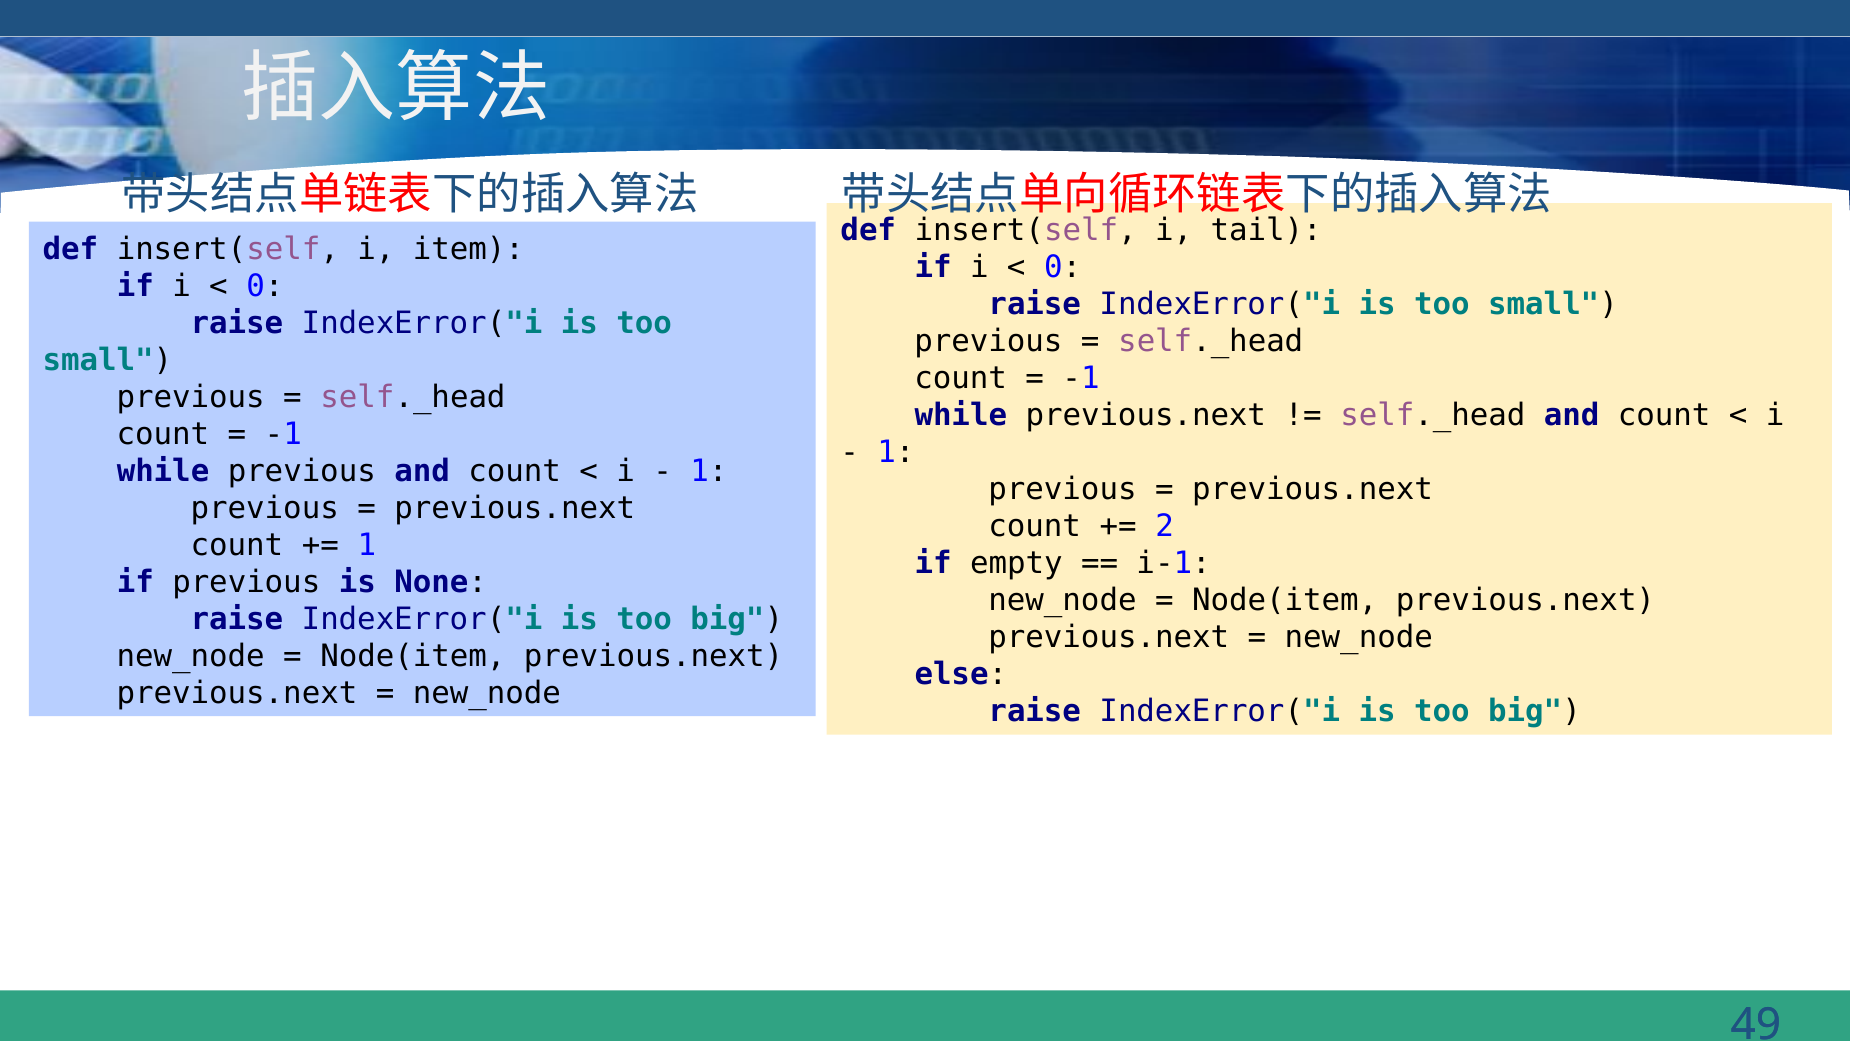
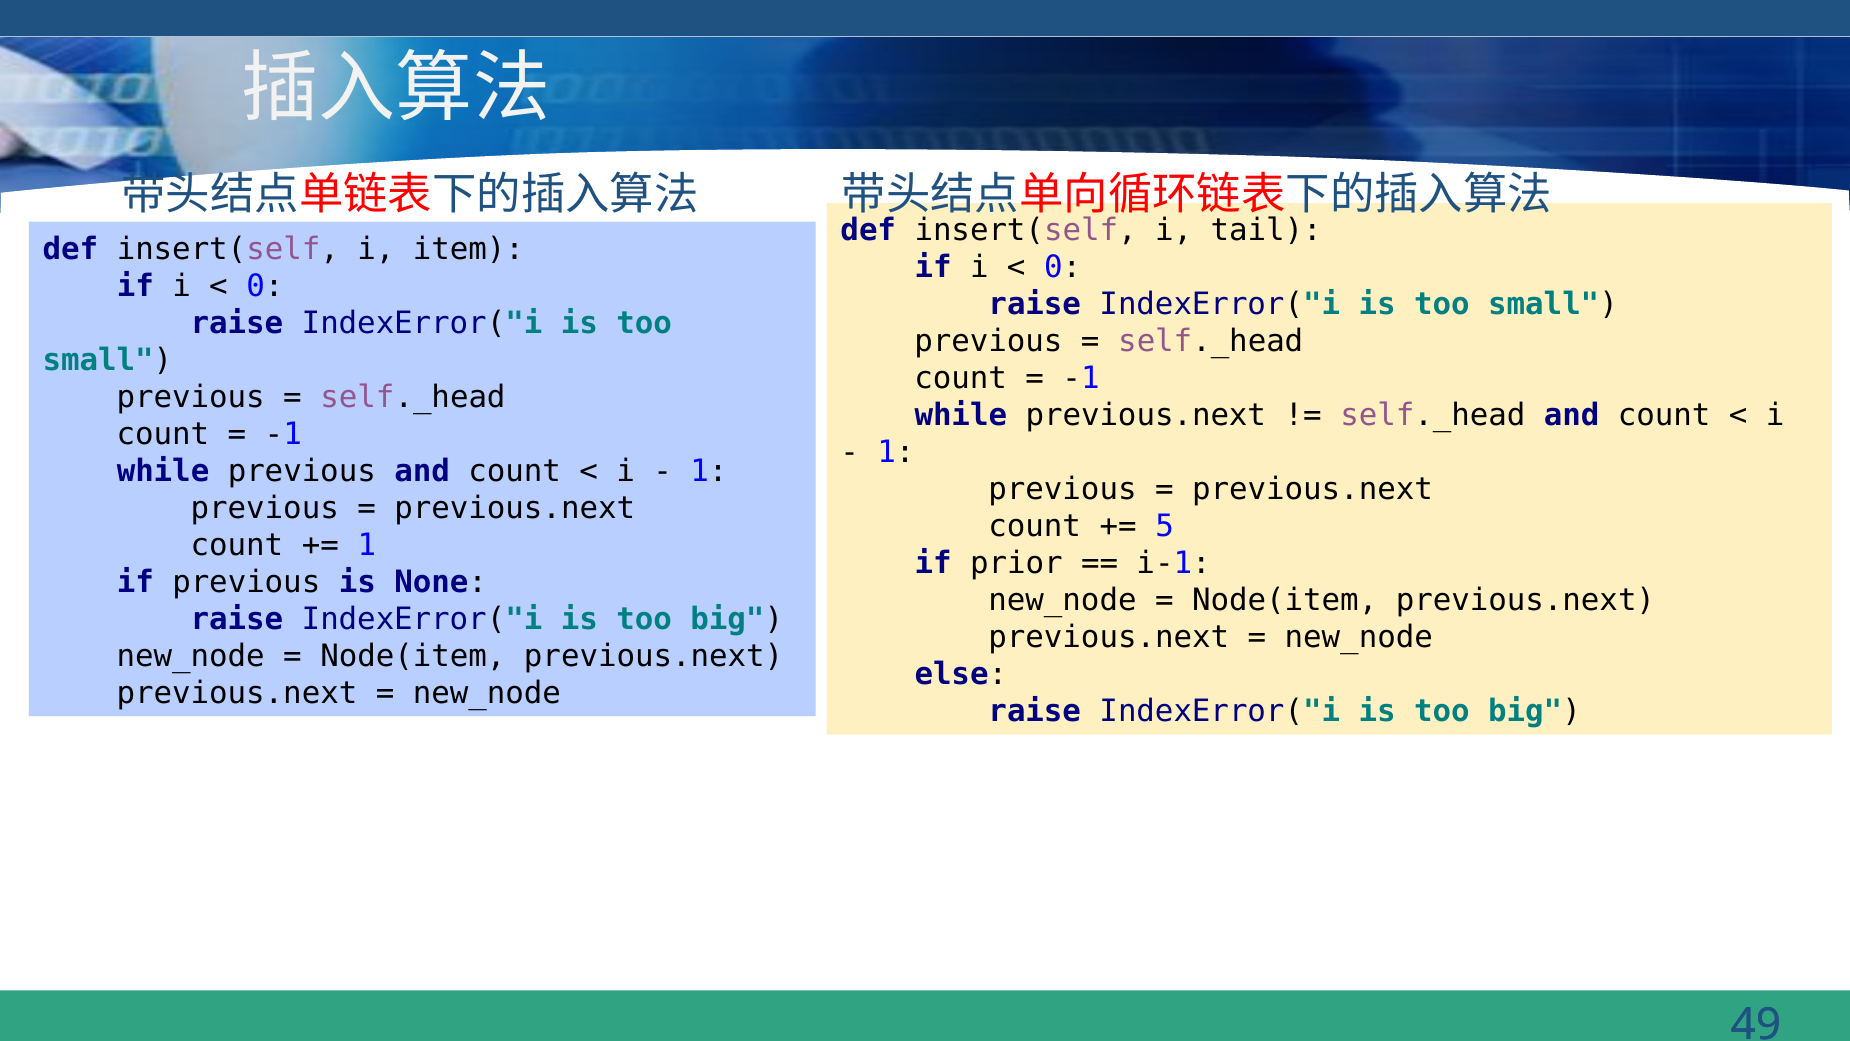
2: 2 -> 5 (1165, 527)
empty: empty -> prior (1016, 564)
